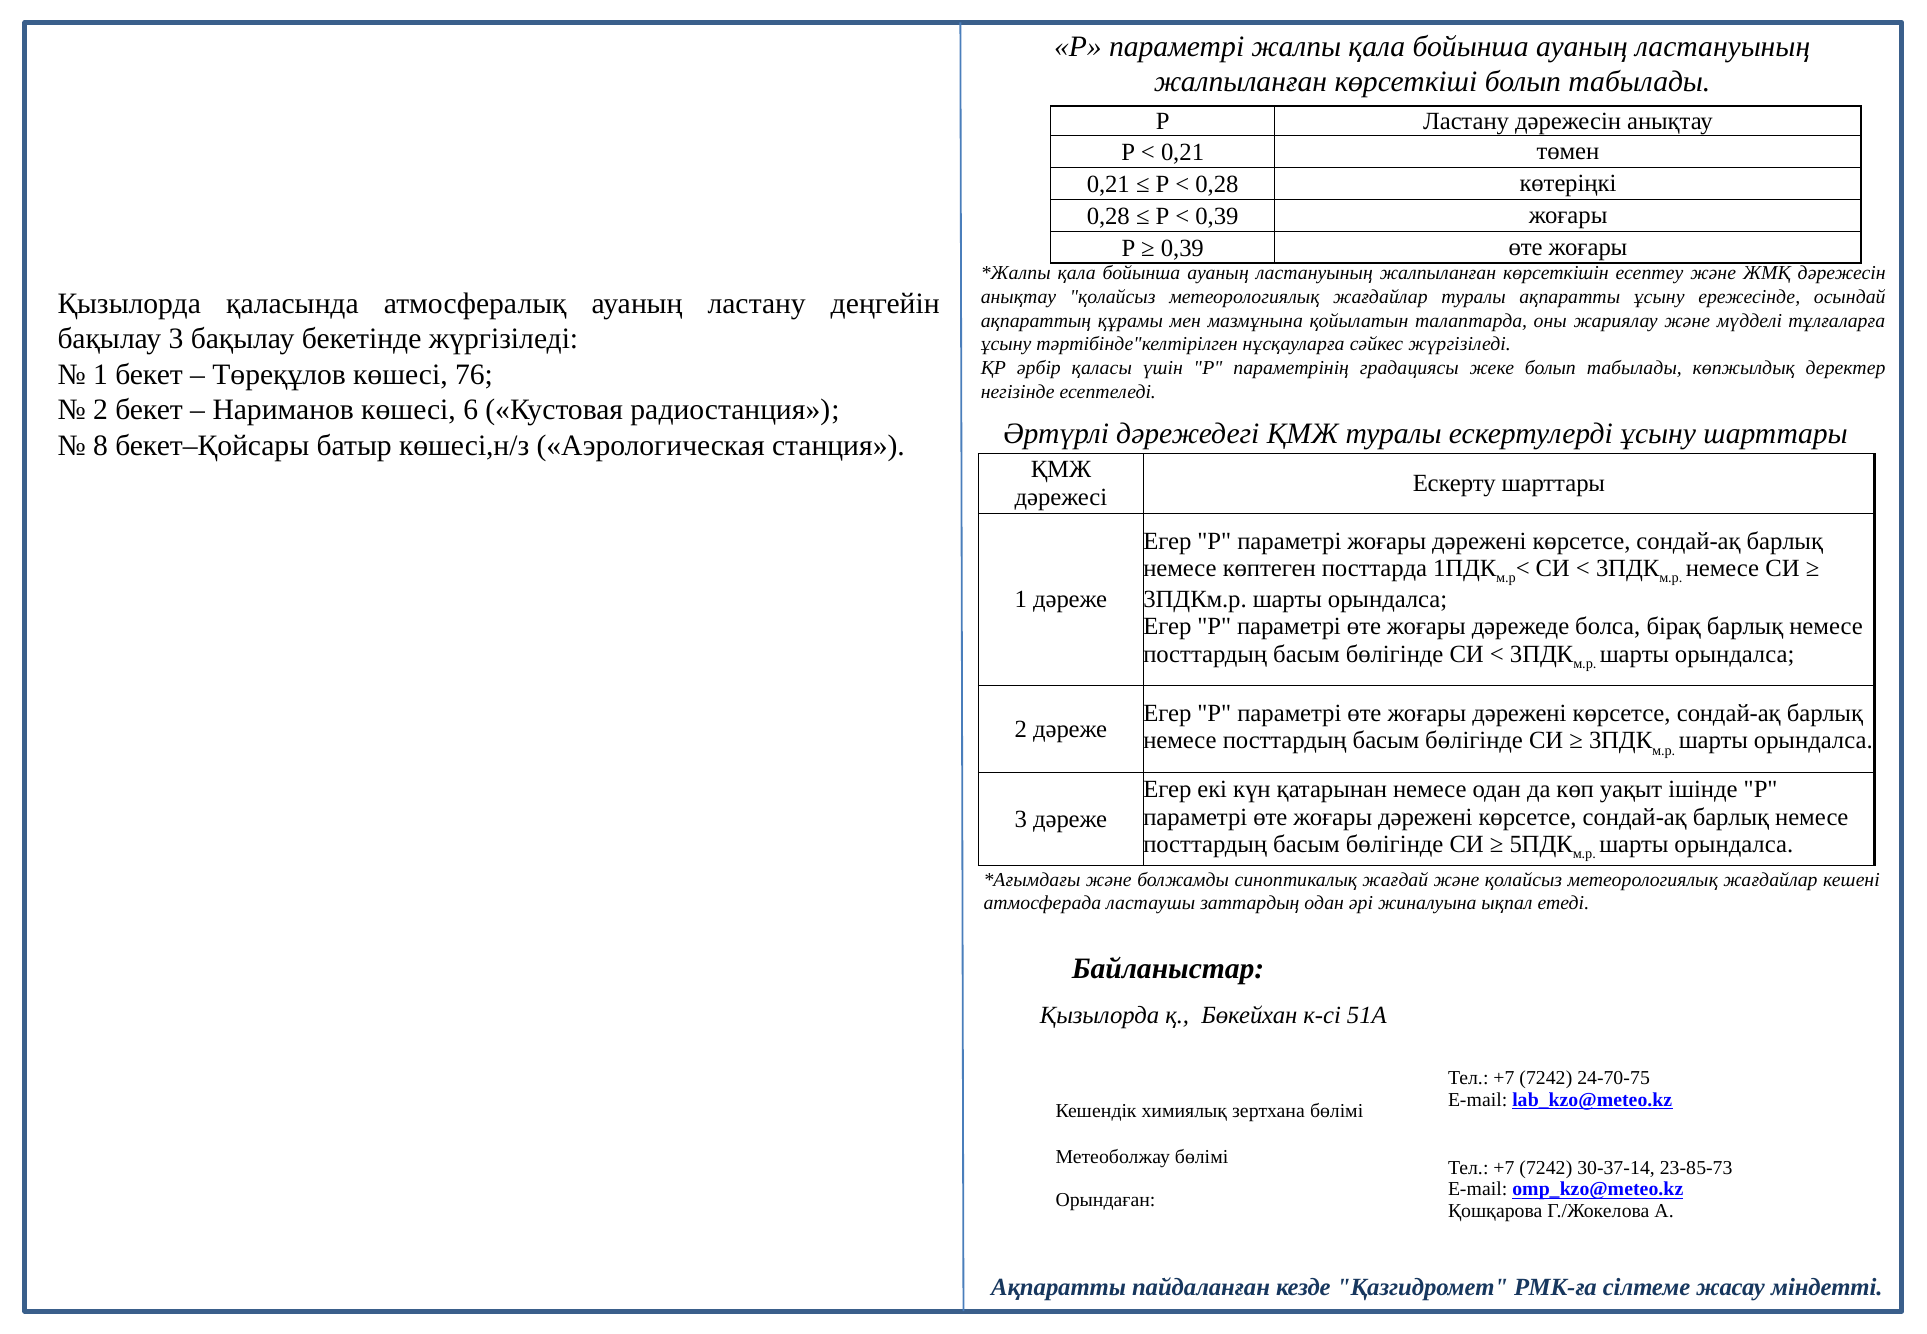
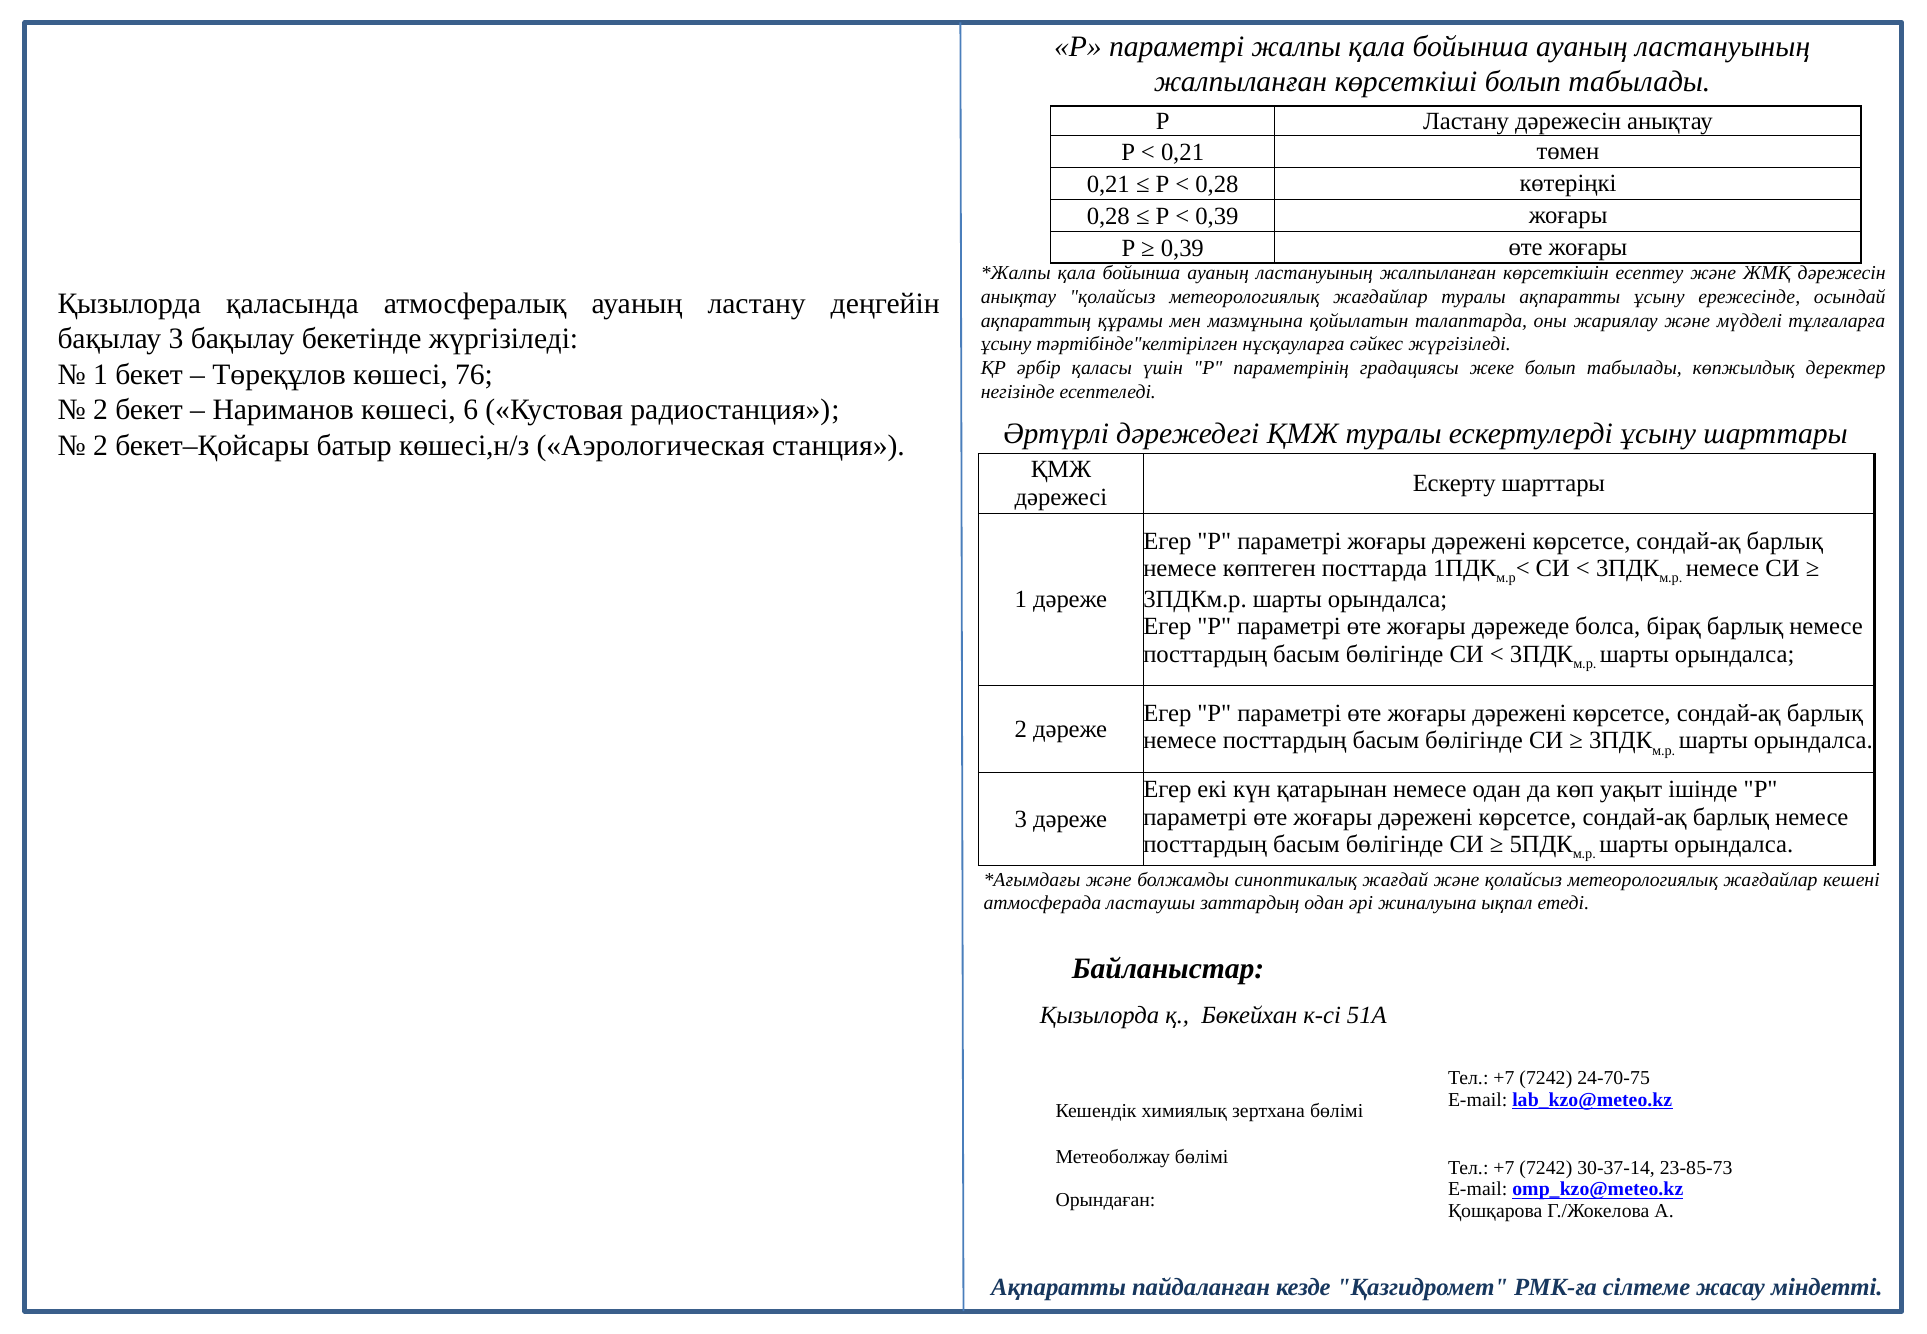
8: 8 -> 2 (101, 446)
